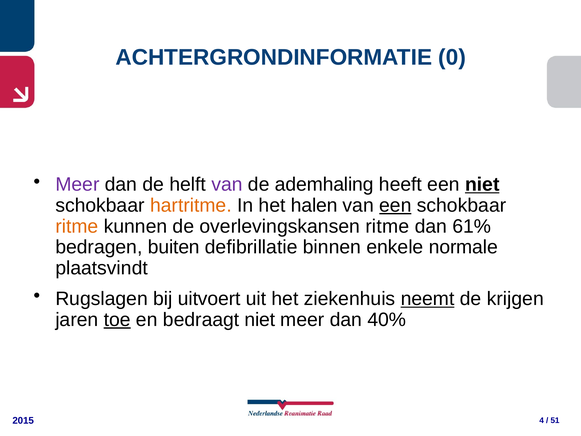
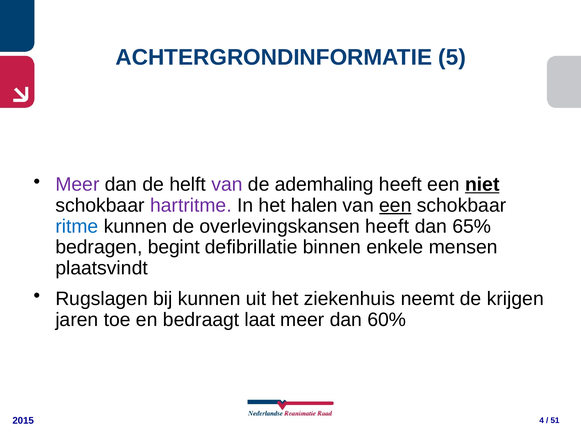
0: 0 -> 5 (452, 57)
hartritme colour: orange -> purple (191, 205)
ritme colour: orange -> blue (77, 226)
overlevingskansen ritme: ritme -> heeft (387, 226)
61%: 61% -> 65% (472, 226)
buiten: buiten -> begint (174, 247)
normale: normale -> mensen (463, 247)
bij uitvoert: uitvoert -> kunnen (209, 299)
neemt underline: present -> none (428, 299)
toe underline: present -> none (117, 319)
bedraagt niet: niet -> laat (260, 319)
40%: 40% -> 60% (387, 319)
